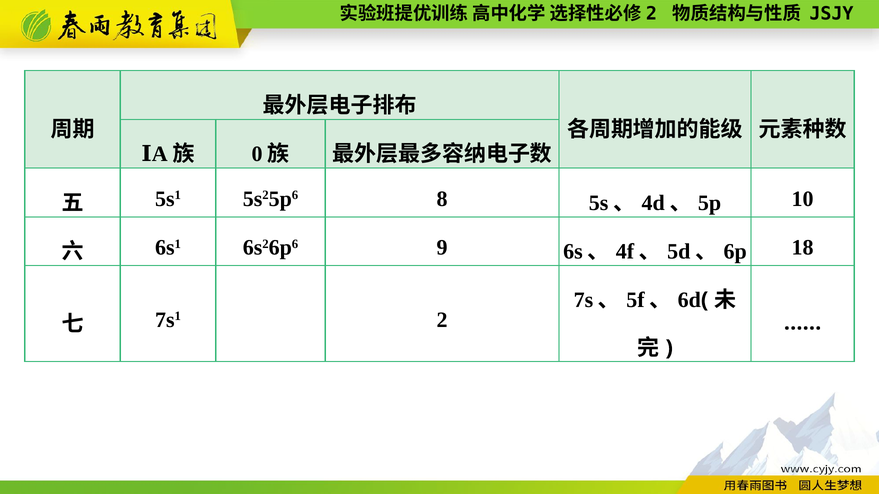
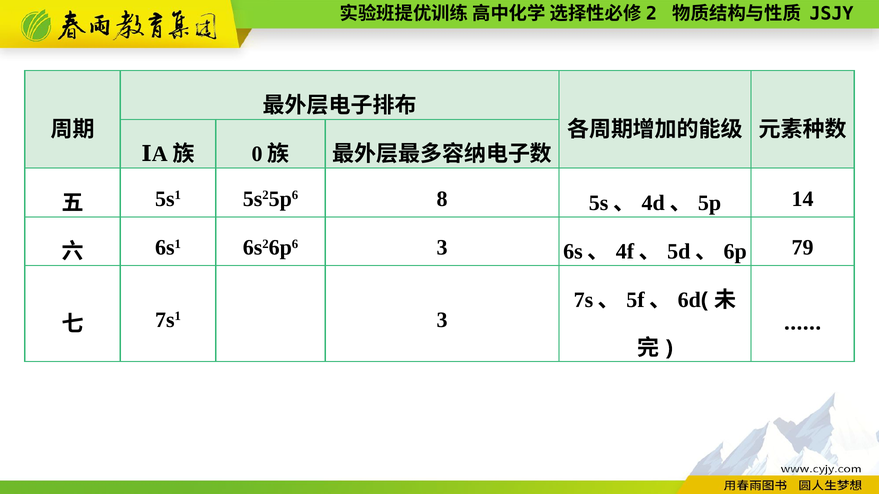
10: 10 -> 14 (803, 199)
6s26p6 9: 9 -> 3 (442, 248)
18: 18 -> 79 (803, 248)
7s1 2: 2 -> 3 (442, 320)
